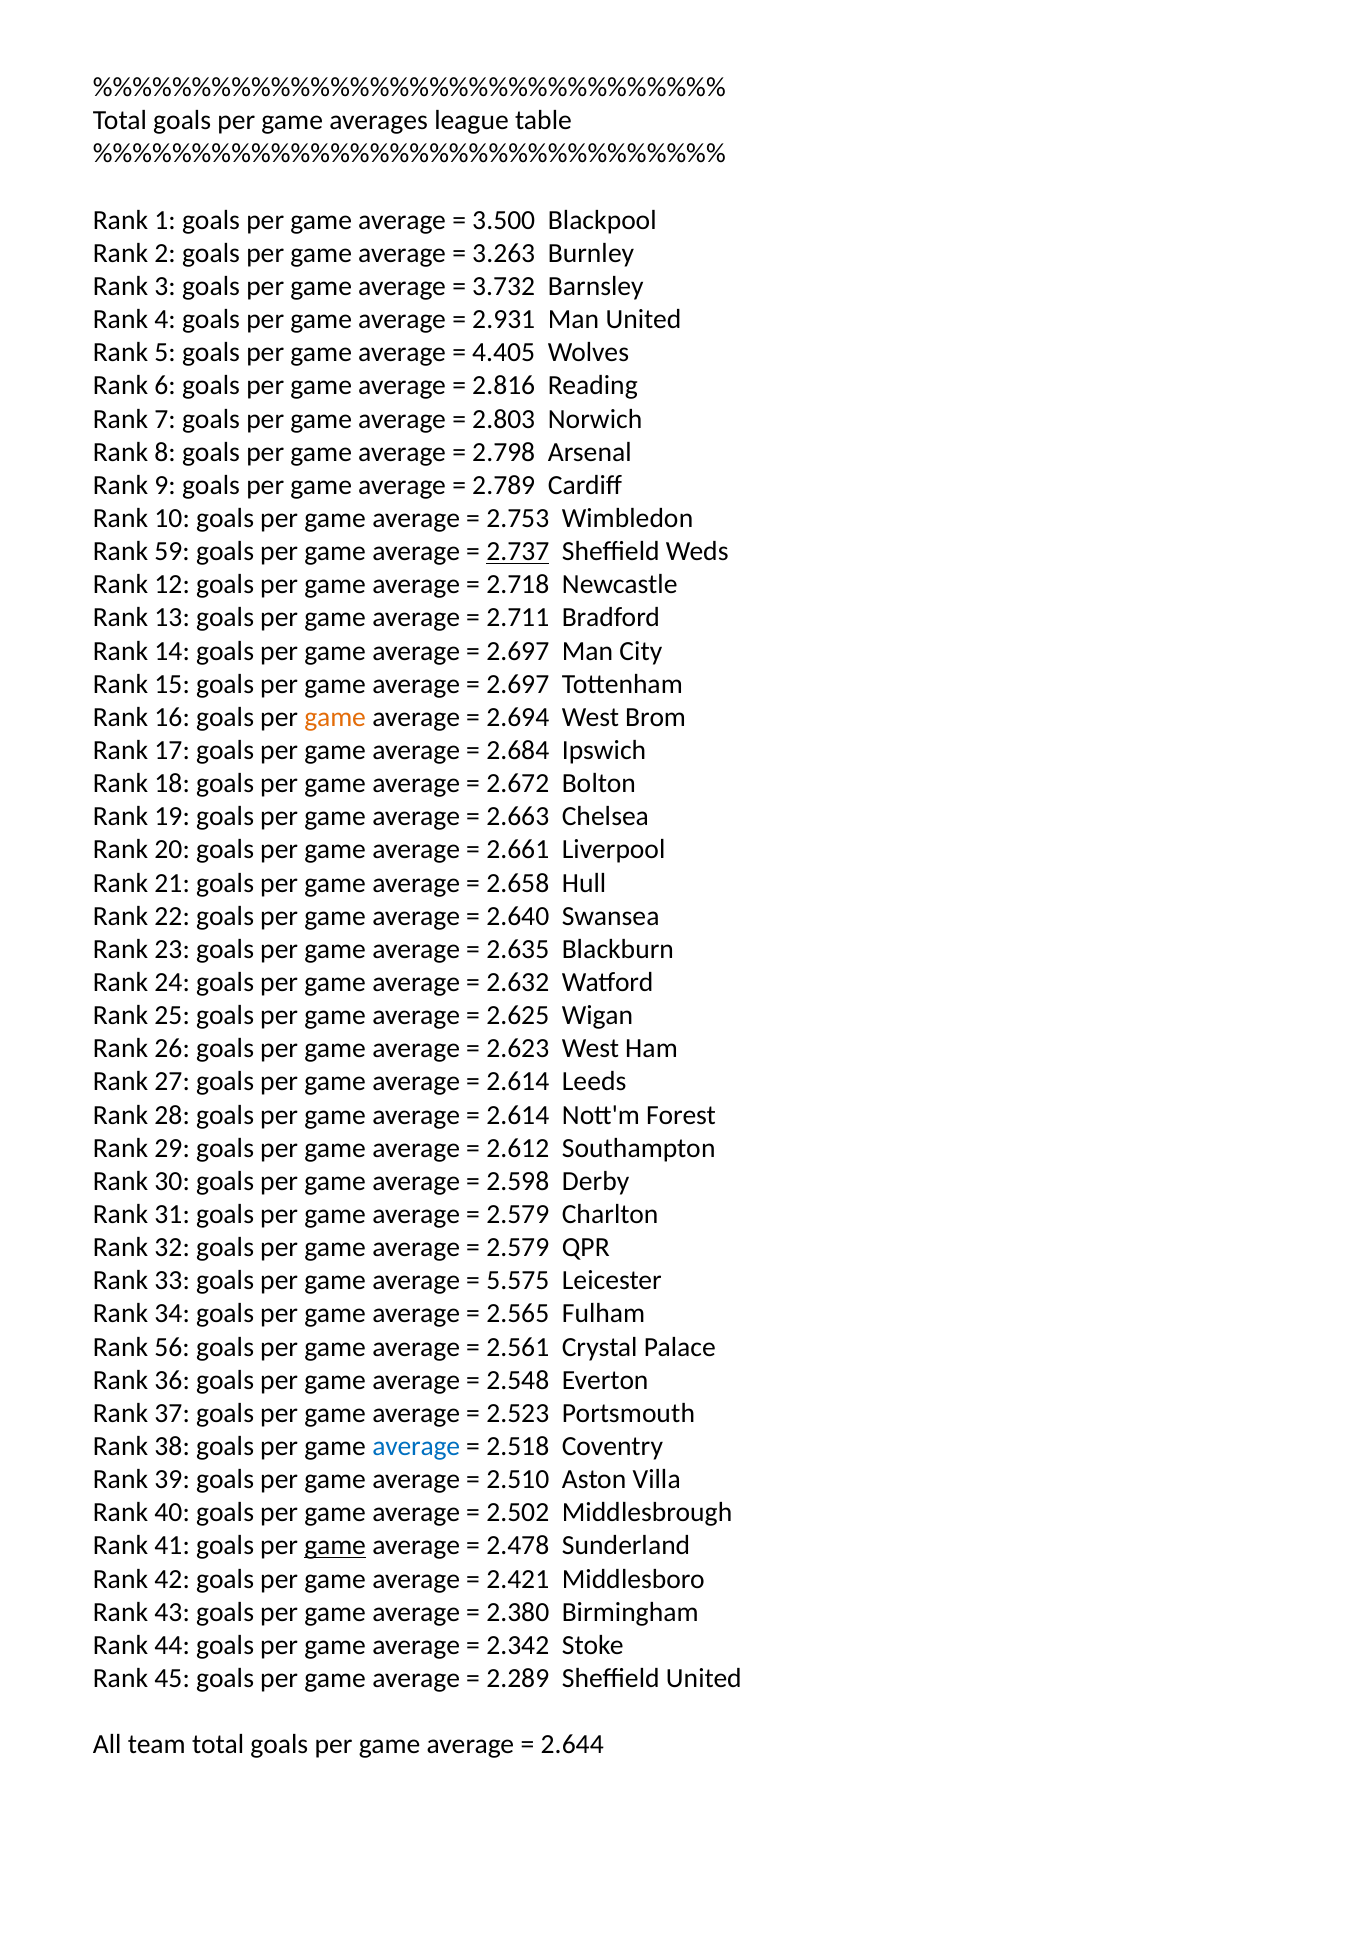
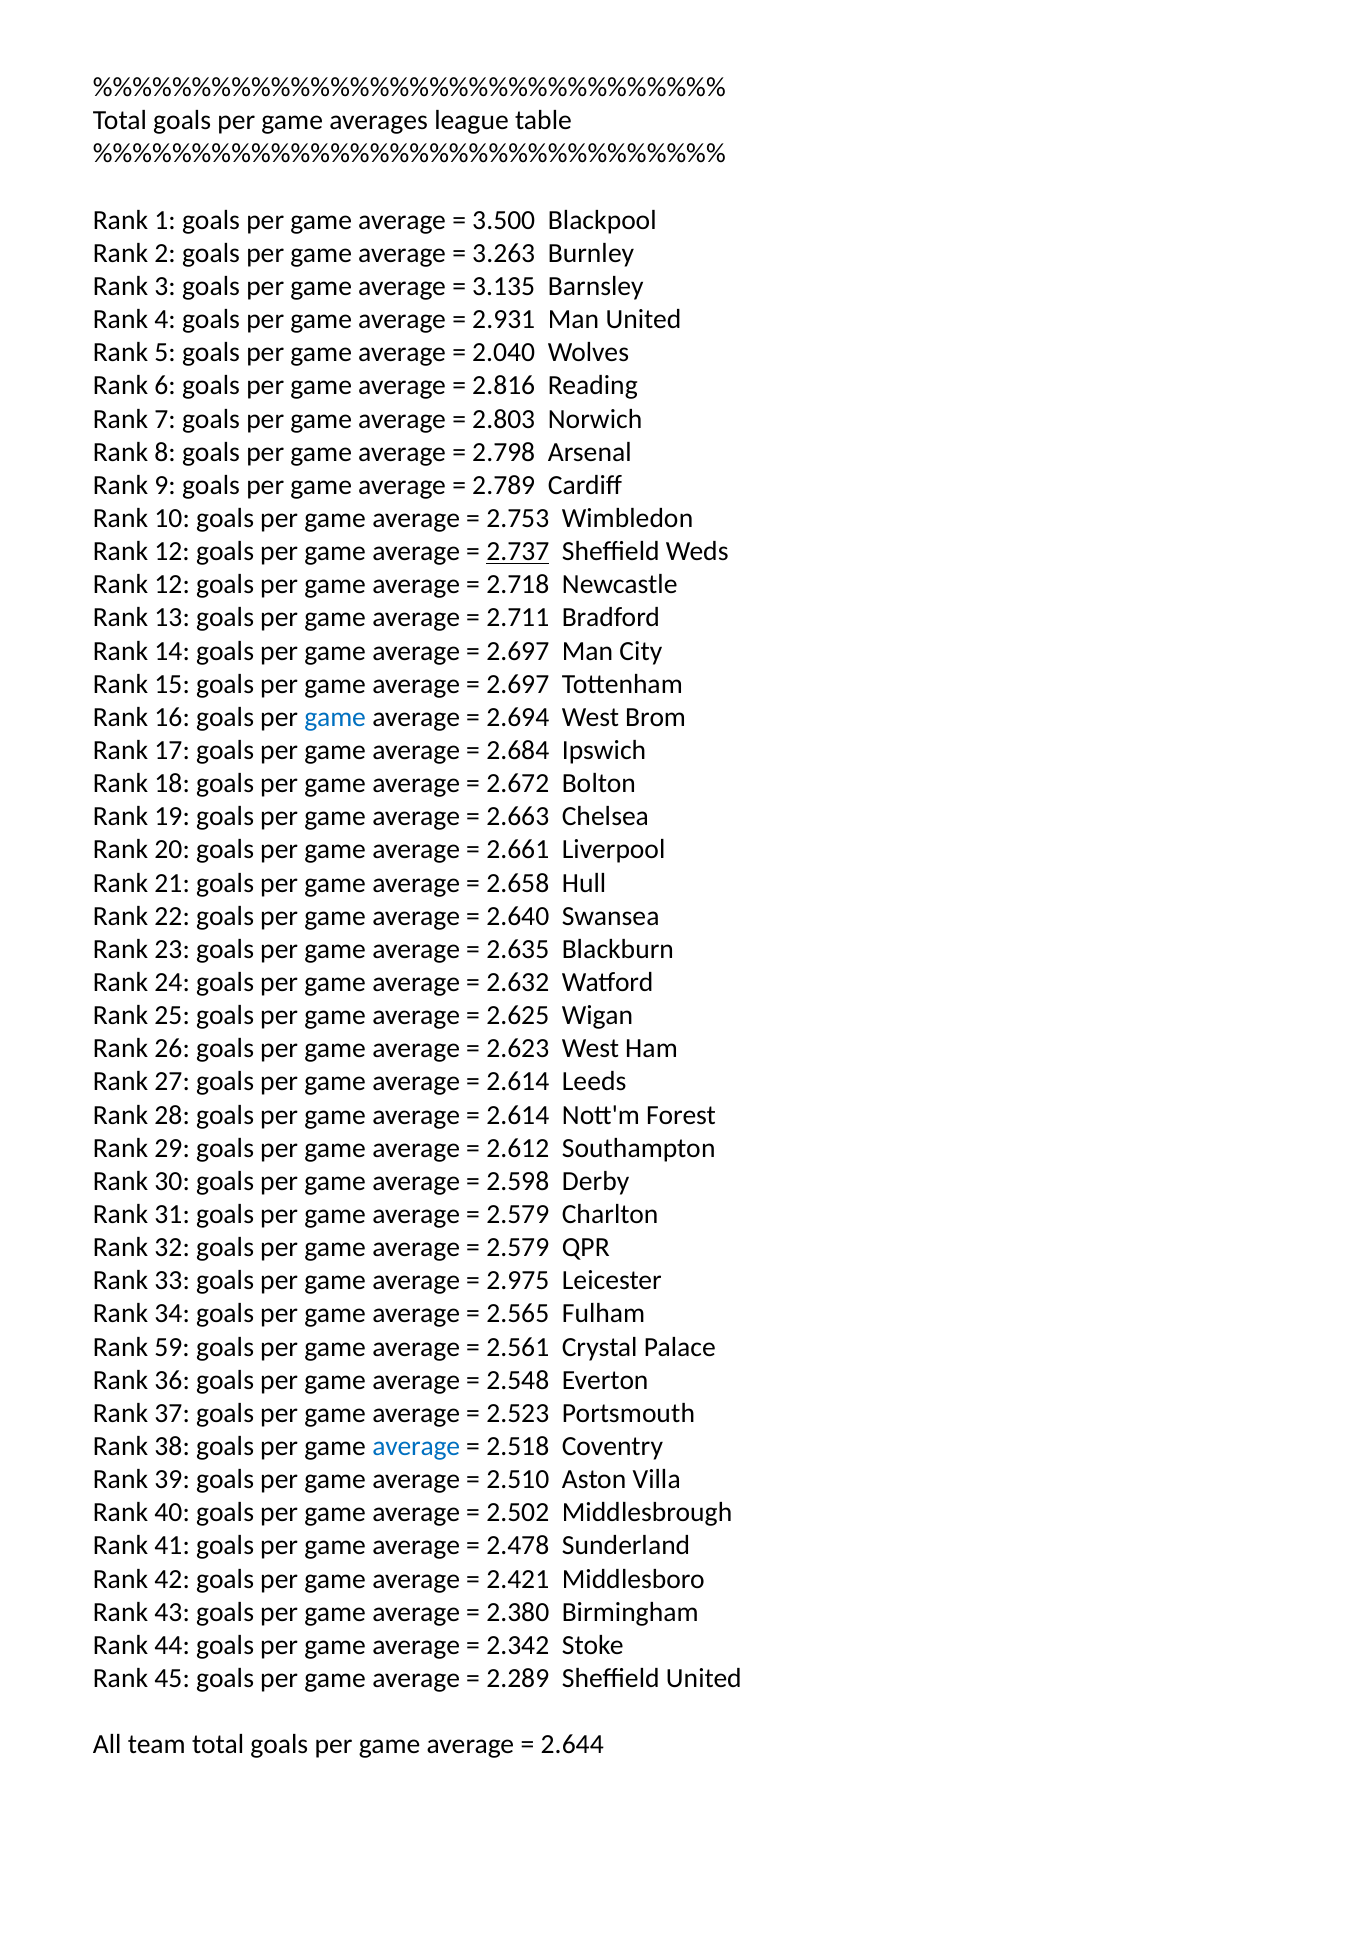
3.732: 3.732 -> 3.135 (504, 286)
4.405: 4.405 -> 2.040 (504, 353)
59: 59 -> 12 (172, 552)
game colour: orange -> blue (335, 717)
5.575: 5.575 -> 2.975 (518, 1281)
56: 56 -> 59 (172, 1347)
game underline: present -> none (335, 1546)
